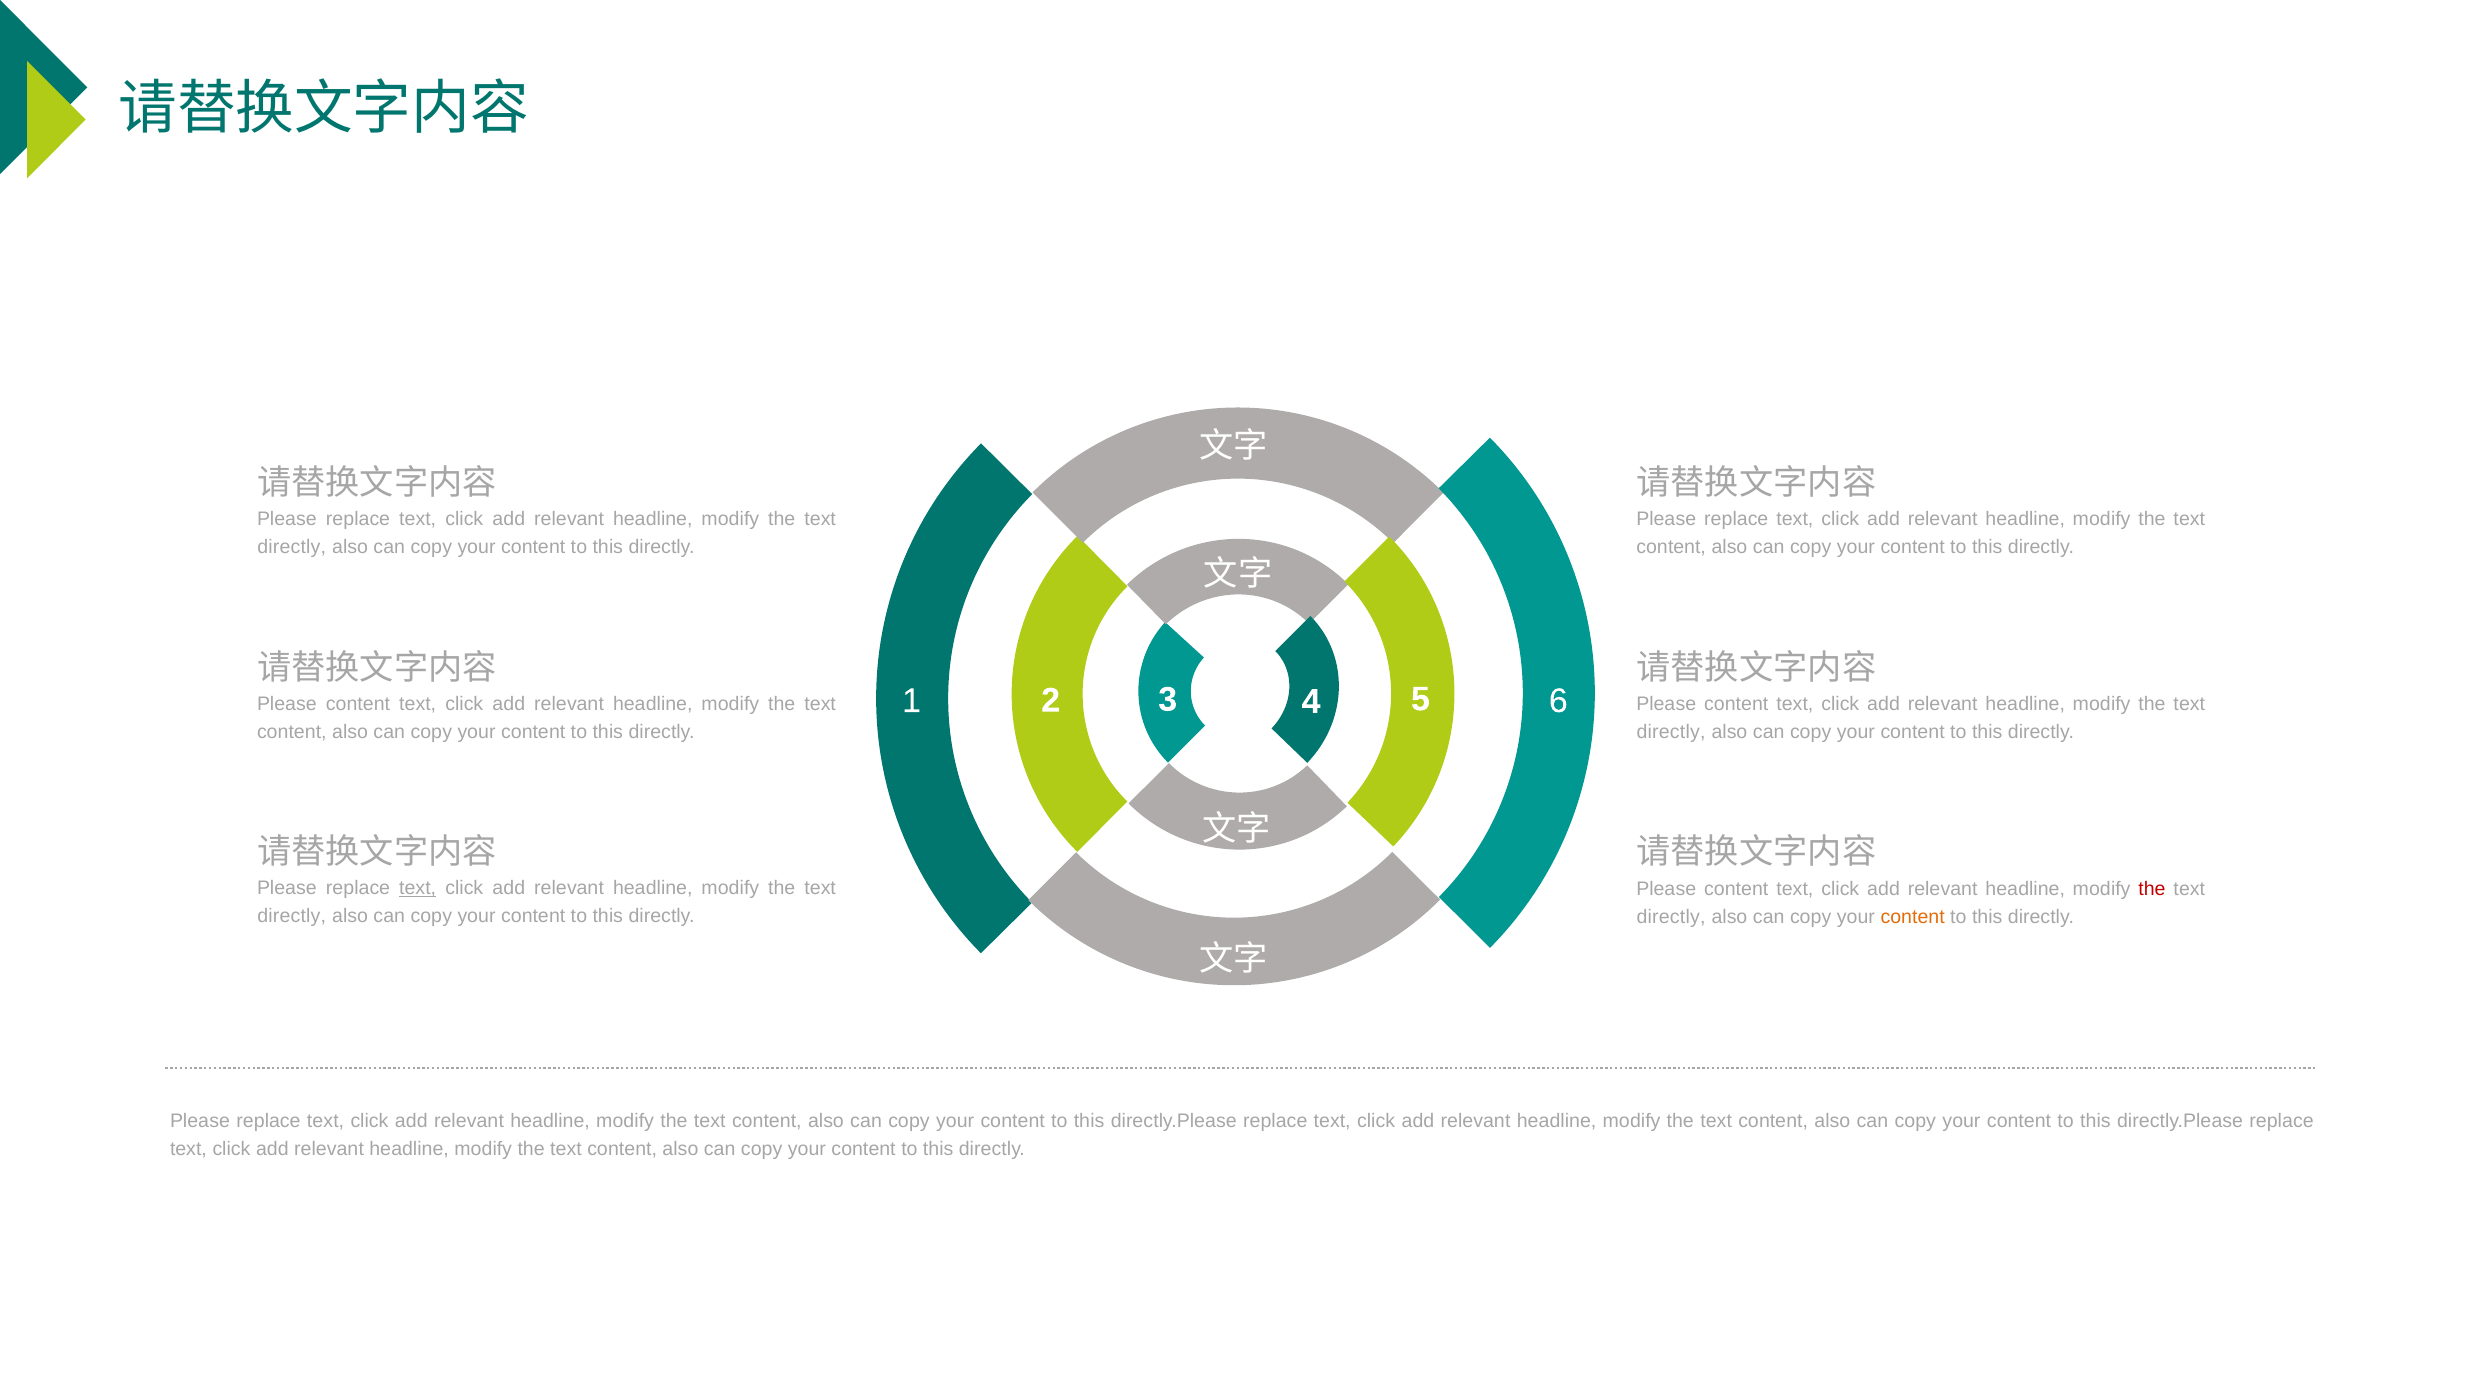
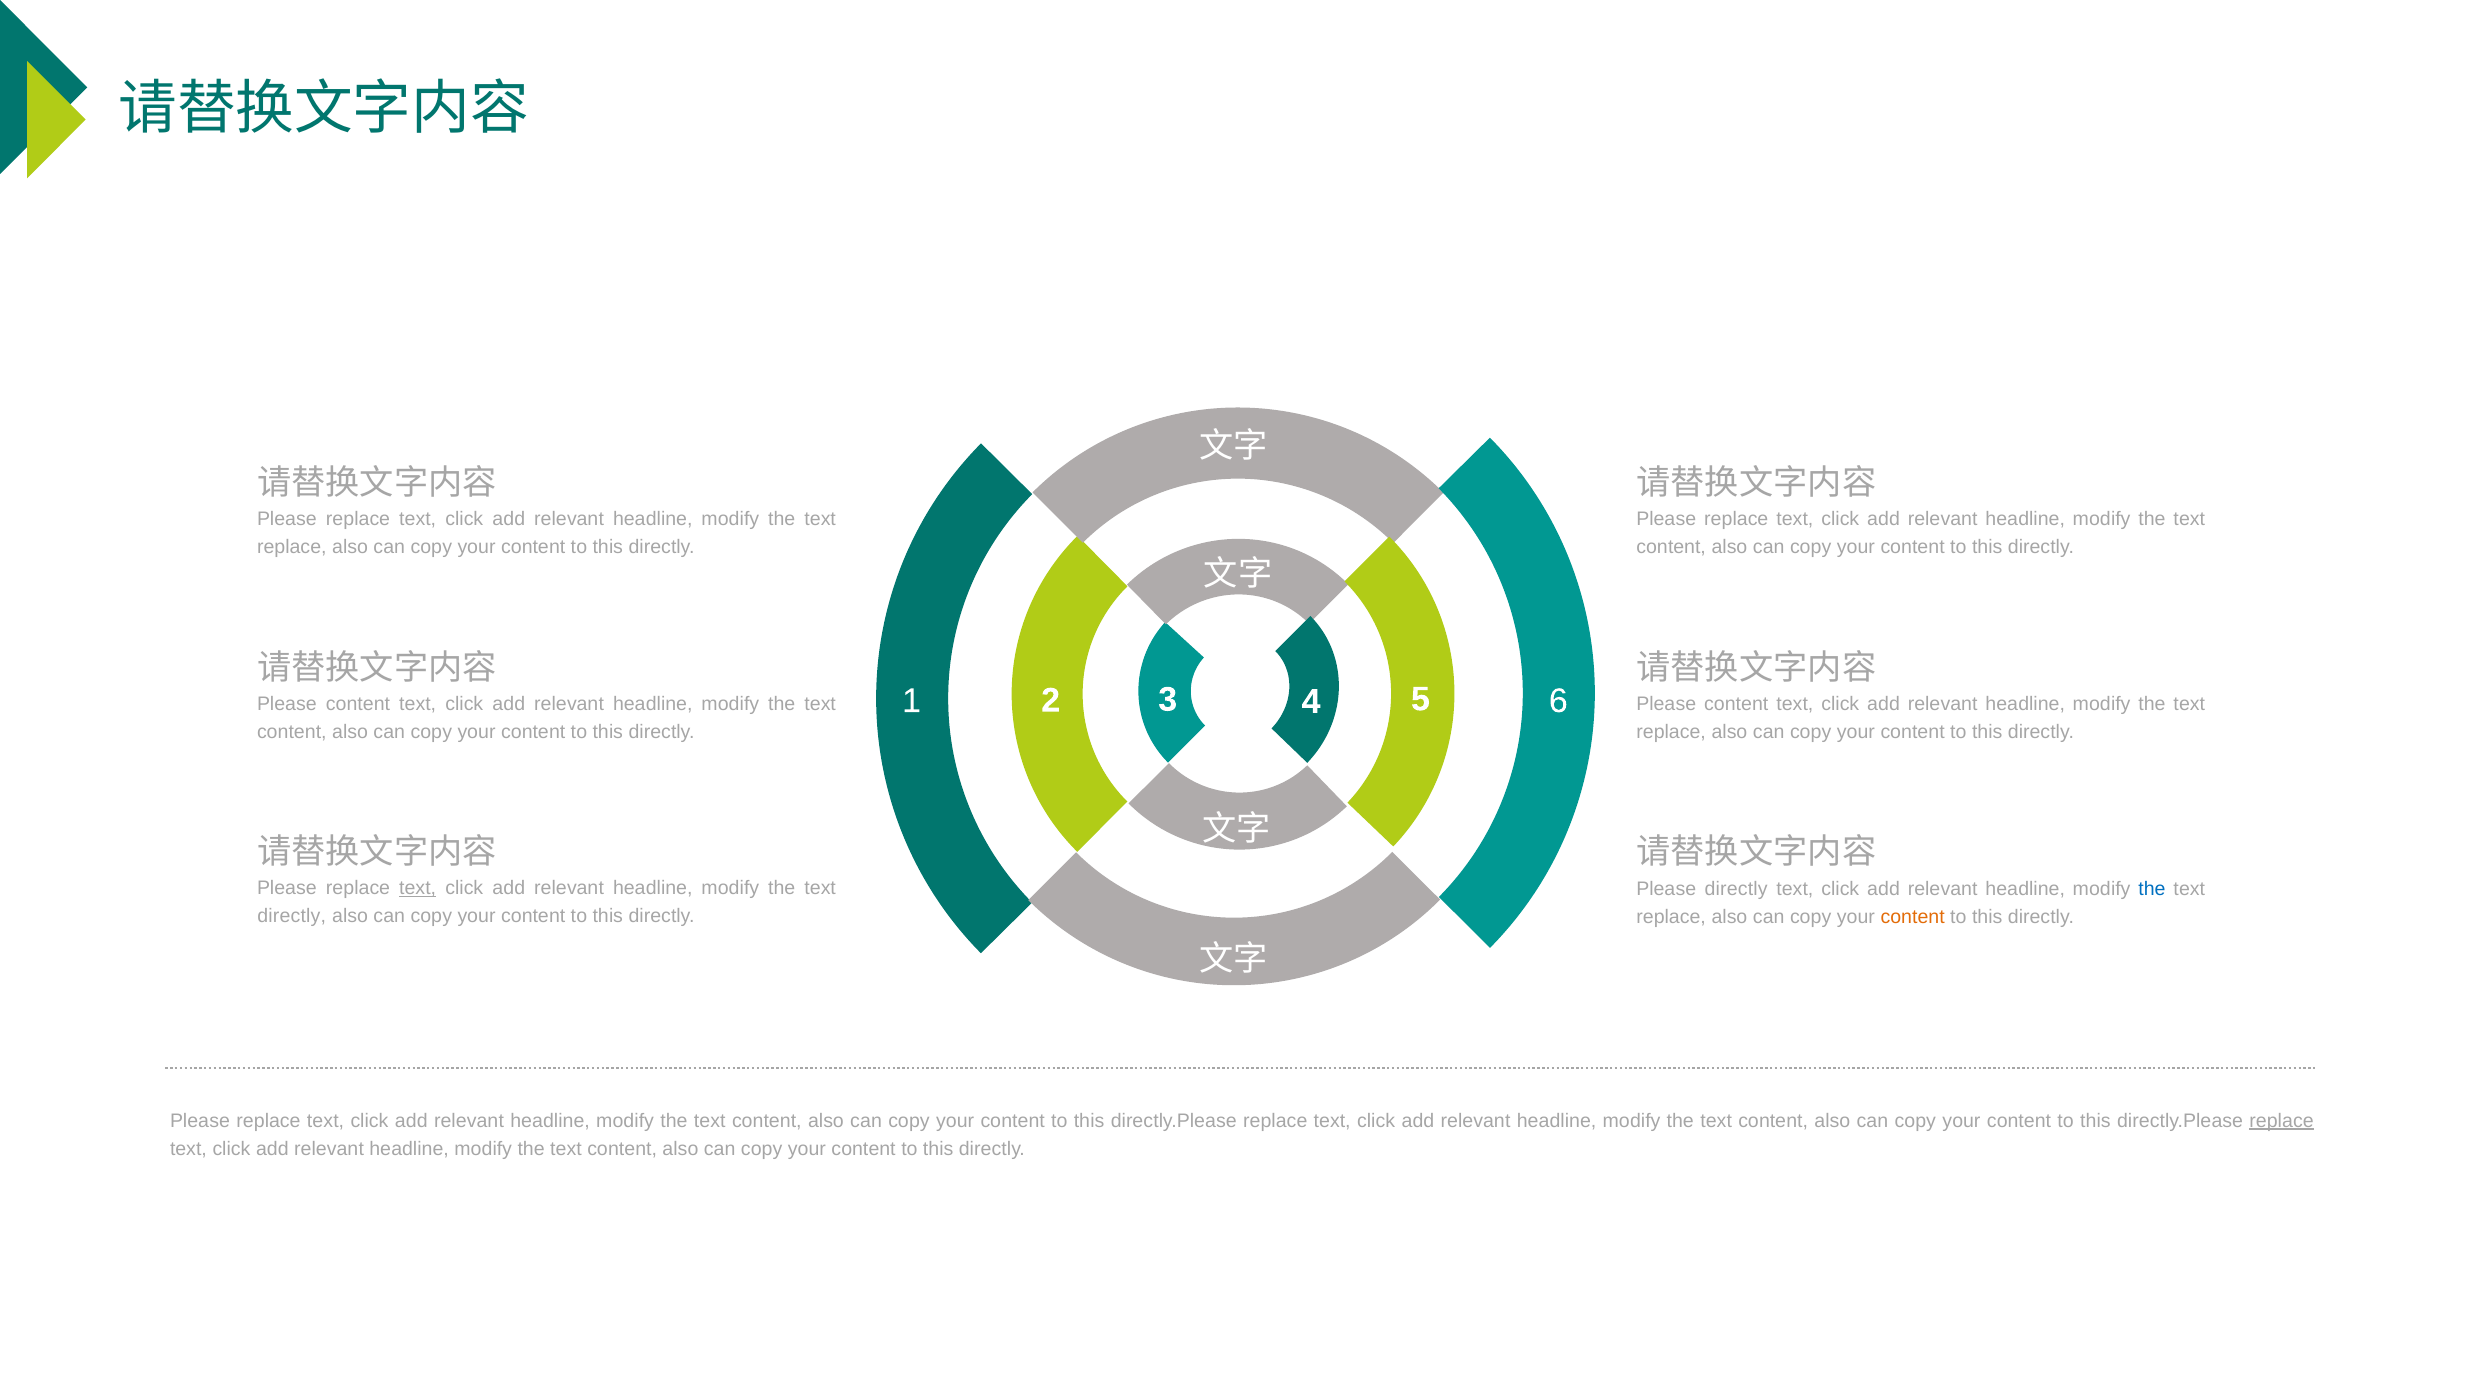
directly: directly -> replace (292, 547)
directly: directly -> replace (1671, 732)
content: content -> directly (1736, 888)
the colour: red -> blue (2152, 888)
directly: directly -> replace (1671, 916)
replace underline: none -> present (2282, 1120)
